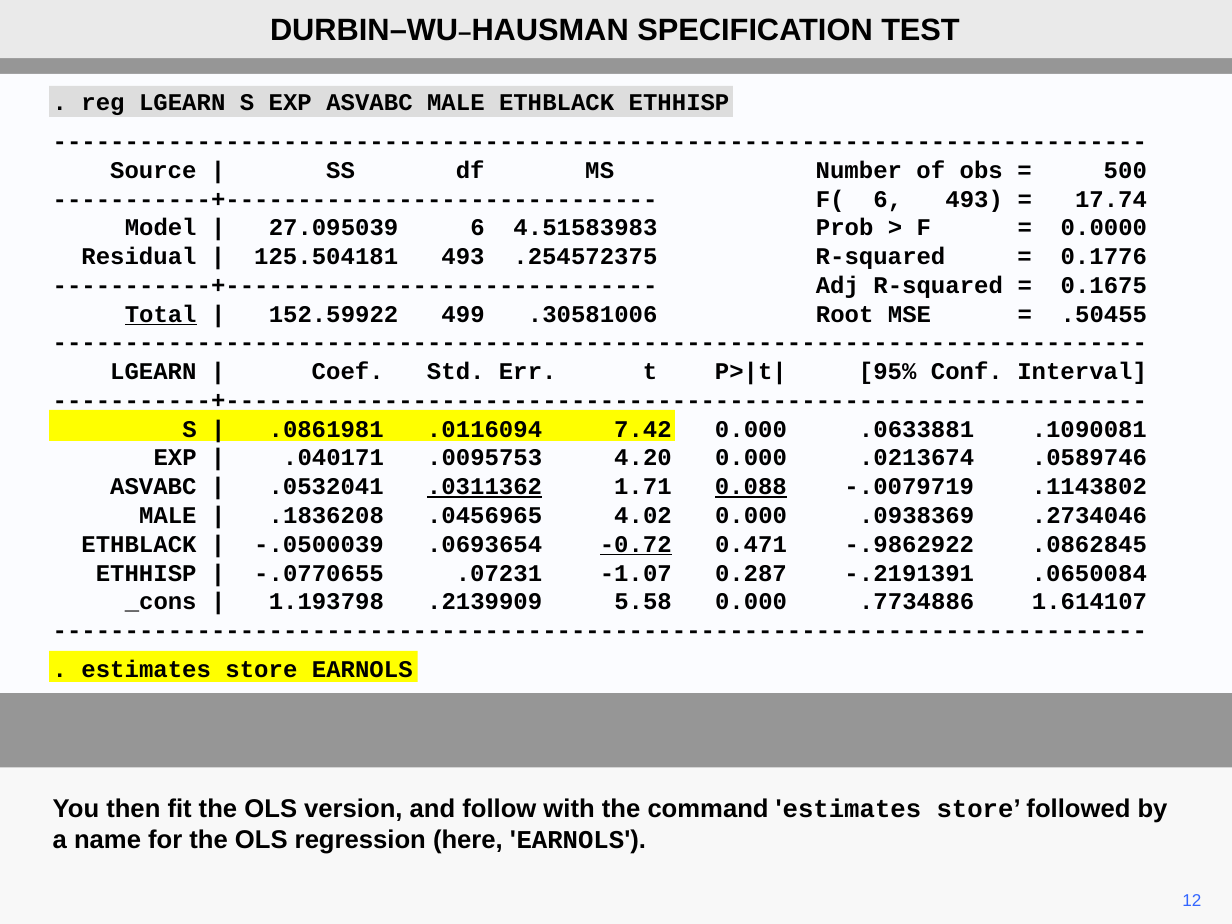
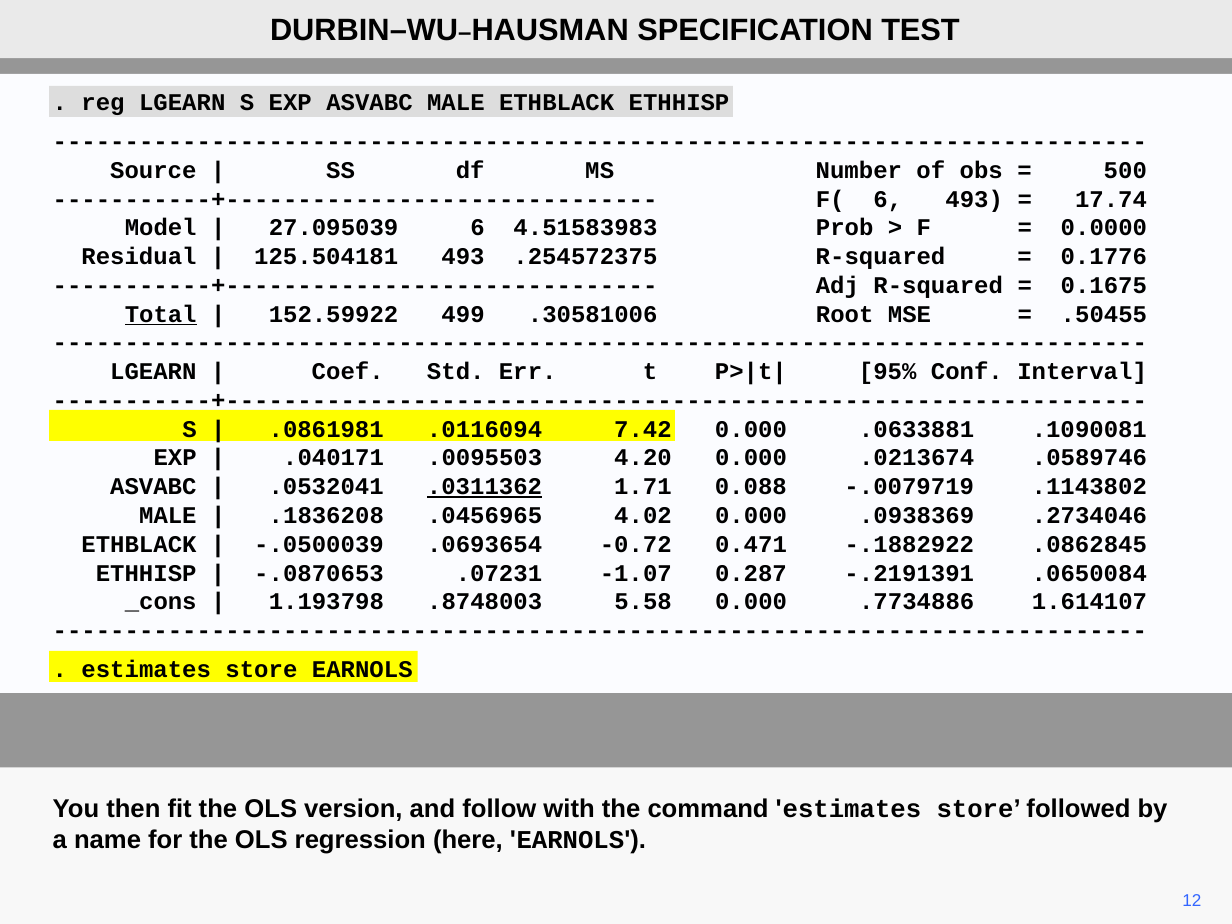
.0095753: .0095753 -> .0095503 (485, 458)
0.088 underline: present -> none (751, 487)
-0.72 underline: present -> none (636, 544)
-.9862922: -.9862922 -> -.1882922 (909, 544)
-.0770655: -.0770655 -> -.0870653 (319, 573)
.2139909: .2139909 -> .8748003 (485, 602)
